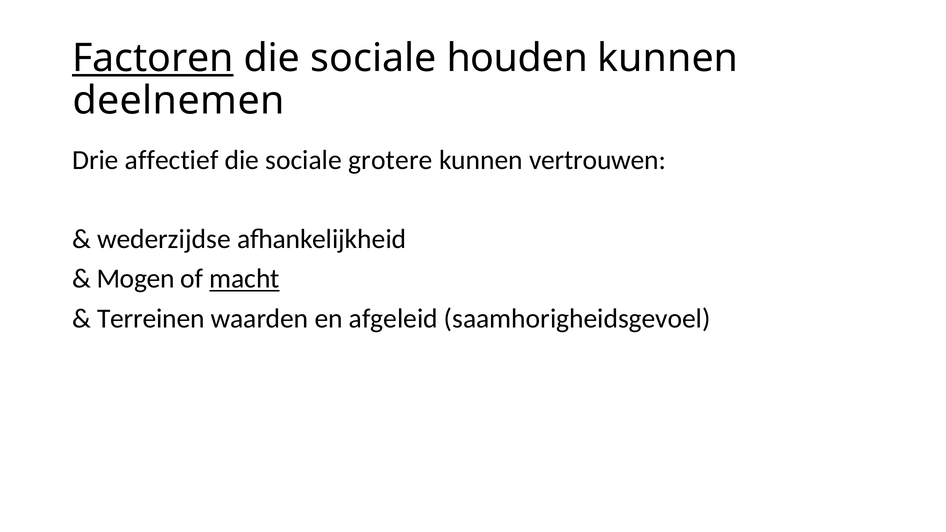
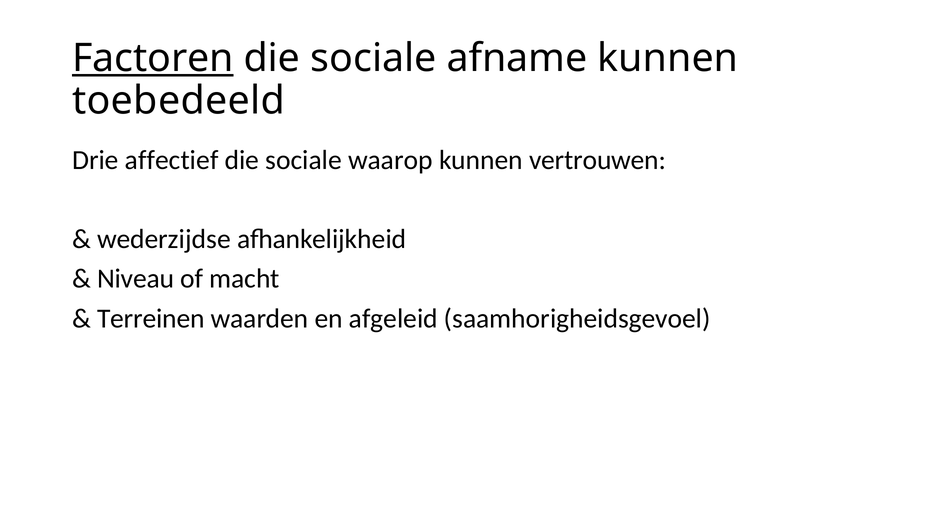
houden: houden -> afname (517, 58)
deelnemen: deelnemen -> toebedeeld (179, 101)
grotere: grotere -> waarop (390, 160)
Mogen: Mogen -> Niveau (136, 279)
macht underline: present -> none (245, 279)
